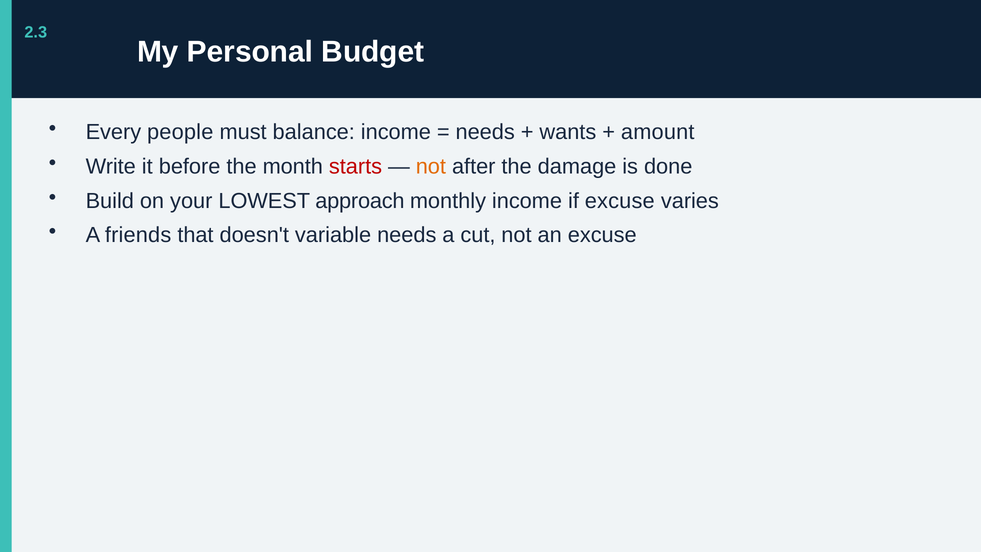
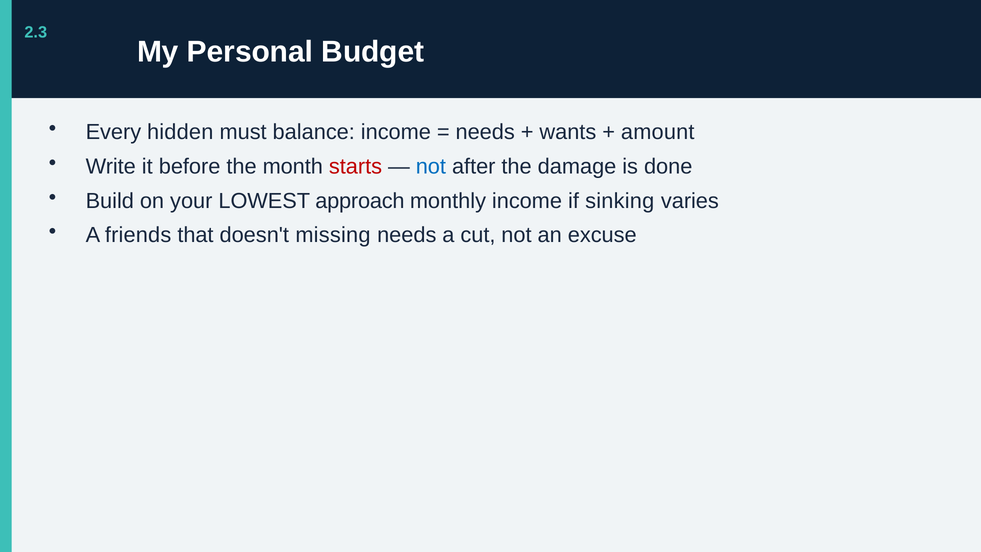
people: people -> hidden (180, 132)
not colour: orange -> blue (431, 167)
if excuse: excuse -> sinking (620, 201)
variable: variable -> missing (333, 235)
